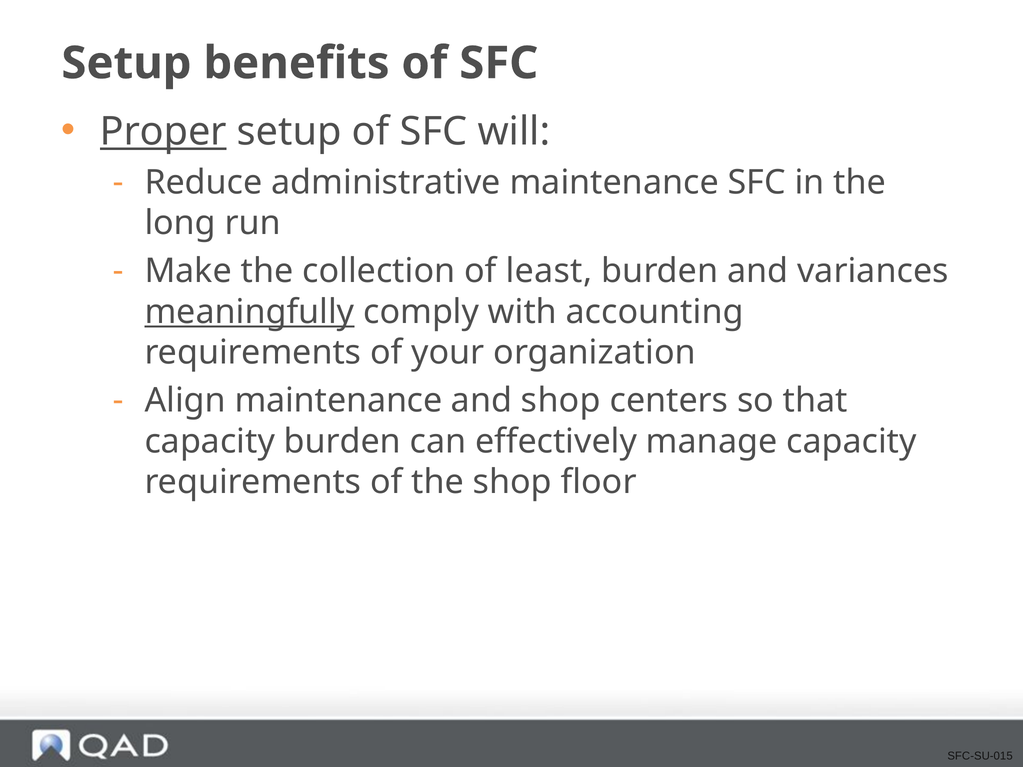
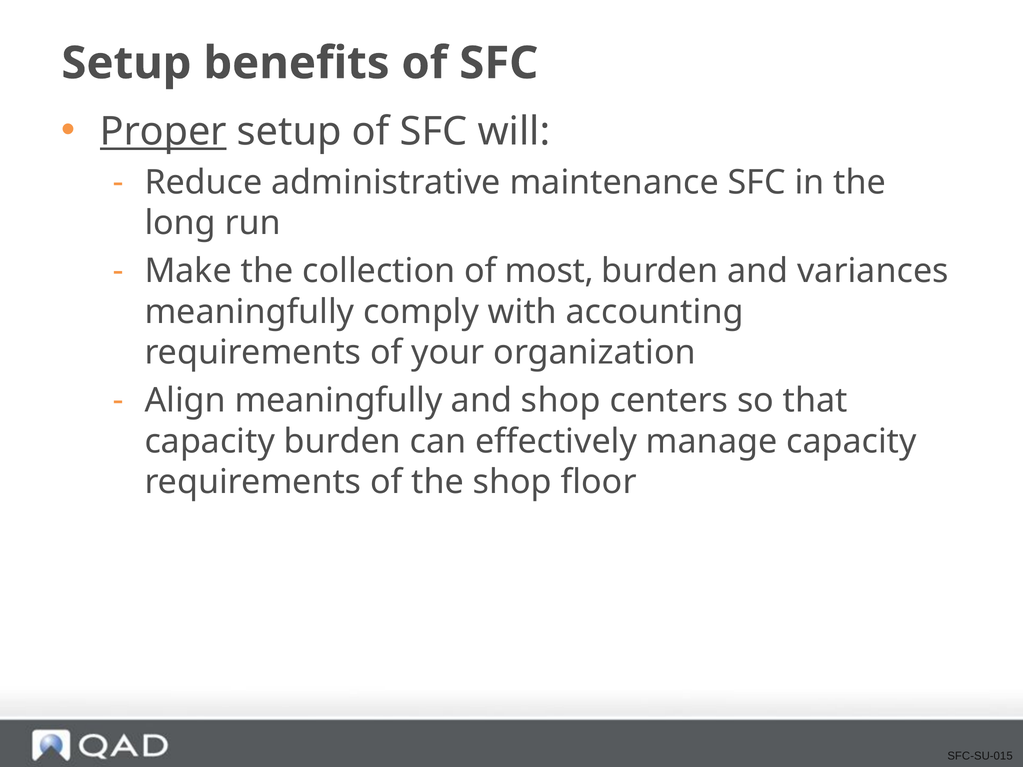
least: least -> most (549, 271)
meaningfully underline: present -> none (249, 312)
Align maintenance: maintenance -> meaningfully (339, 401)
